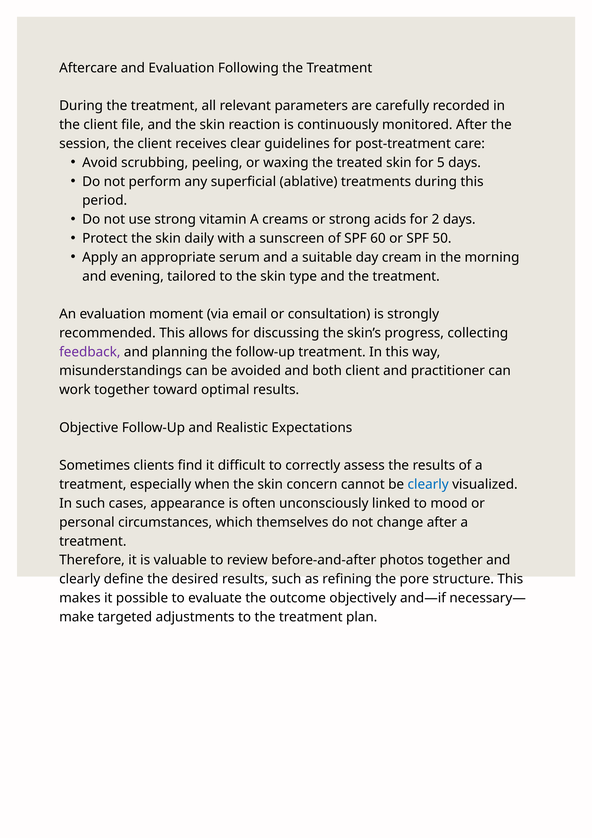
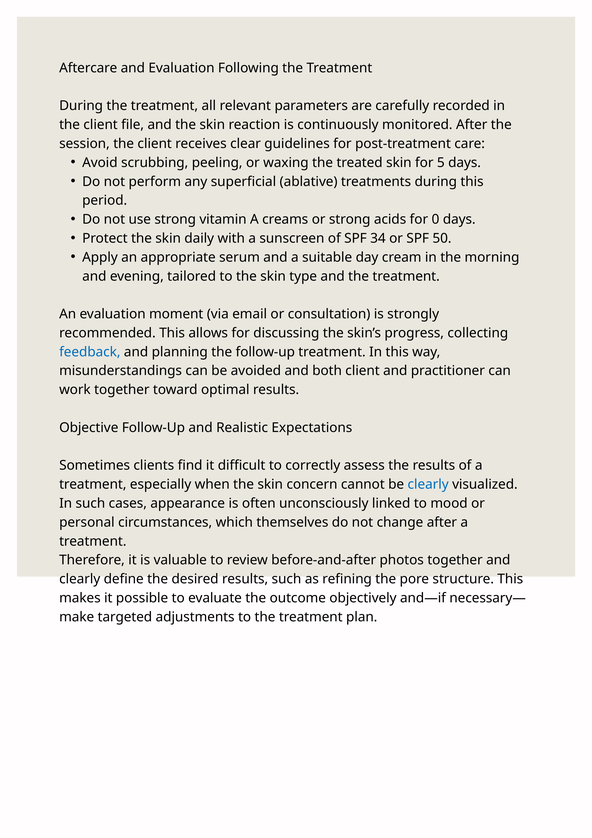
2: 2 -> 0 (435, 219)
60: 60 -> 34 (378, 238)
feedback colour: purple -> blue (90, 352)
